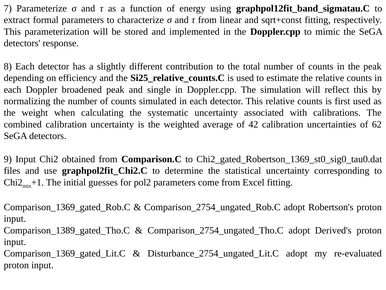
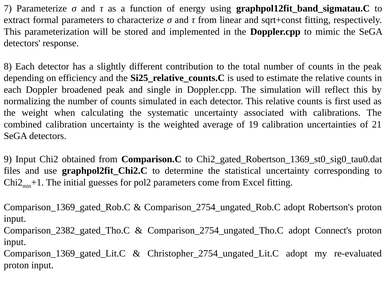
42: 42 -> 19 (253, 124)
62: 62 -> 21 (377, 124)
Comparison_1389_gated_Tho.C: Comparison_1389_gated_Tho.C -> Comparison_2382_gated_Tho.C (67, 230)
Derived's: Derived's -> Connect's (333, 230)
Disturbance_2754_ungated_Lit.C: Disturbance_2754_ungated_Lit.C -> Christopher_2754_ungated_Lit.C (213, 253)
